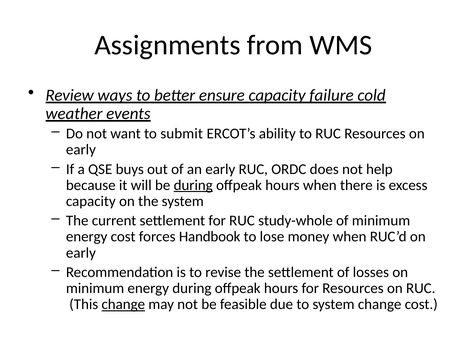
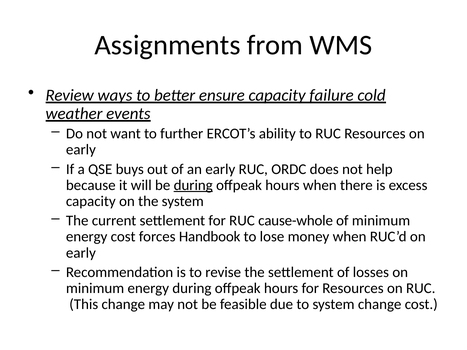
submit: submit -> further (182, 134)
study-whole: study-whole -> cause-whole (296, 221)
change underline: present -> none (123, 305)
